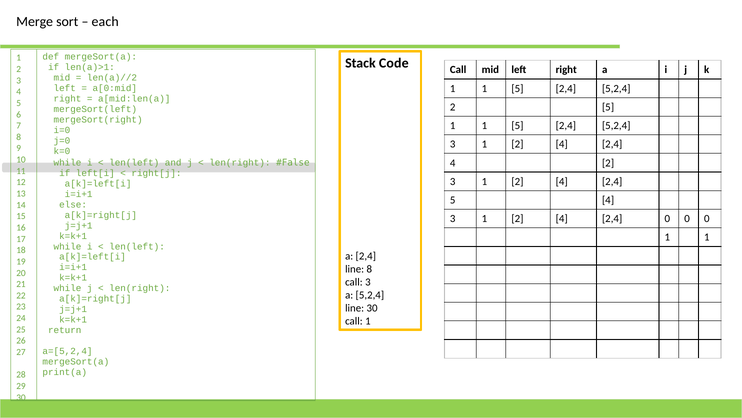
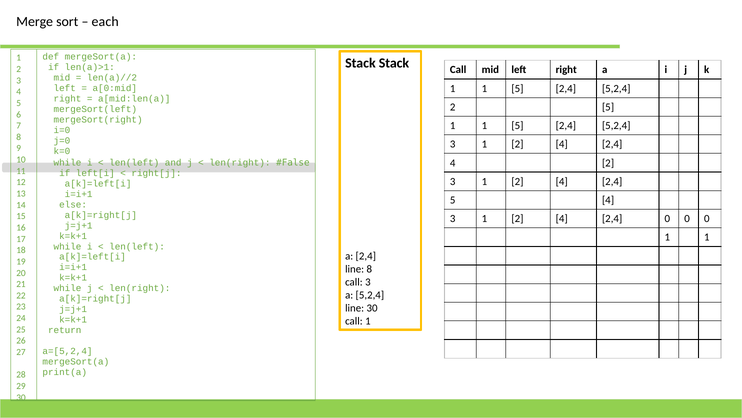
Stack Code: Code -> Stack (394, 63)
